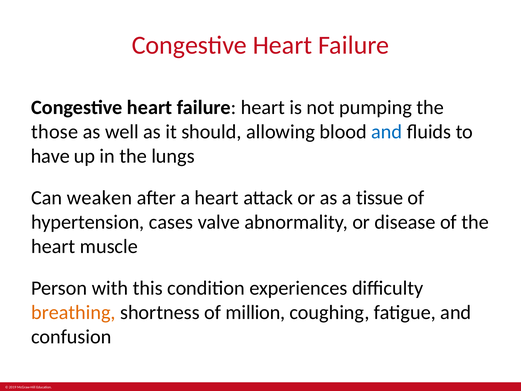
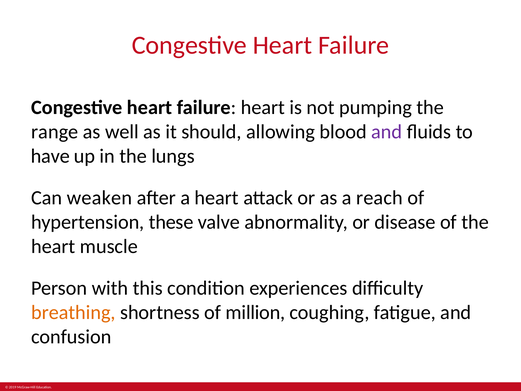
those: those -> range (55, 132)
and colour: blue -> purple (387, 132)
tissue: tissue -> reach (379, 198)
cases: cases -> these (171, 222)
